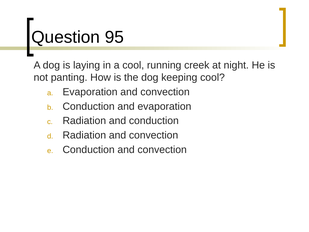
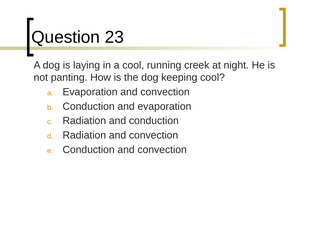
95: 95 -> 23 (114, 37)
